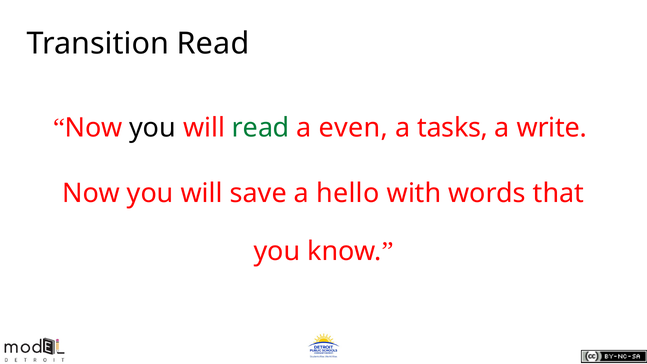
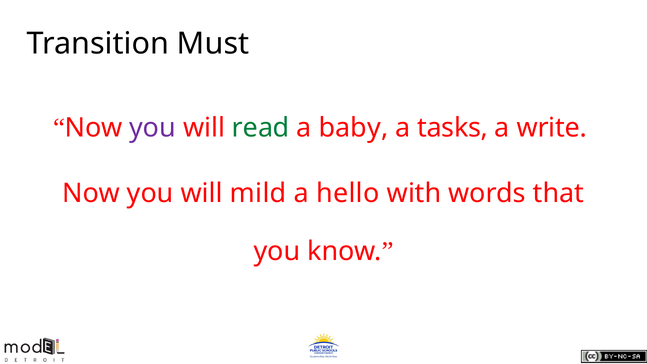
Transition Read: Read -> Must (213, 44)
you colour: black -> purple (153, 128)
even: even -> baby (353, 128)
save: save -> mild (258, 193)
